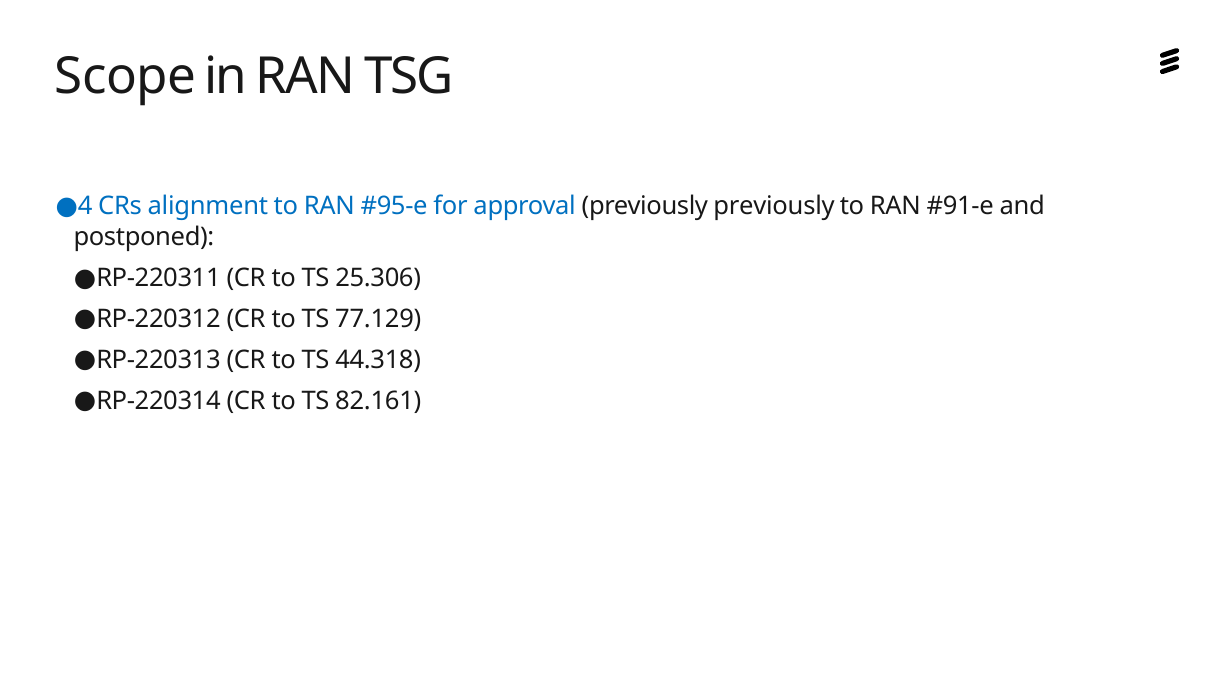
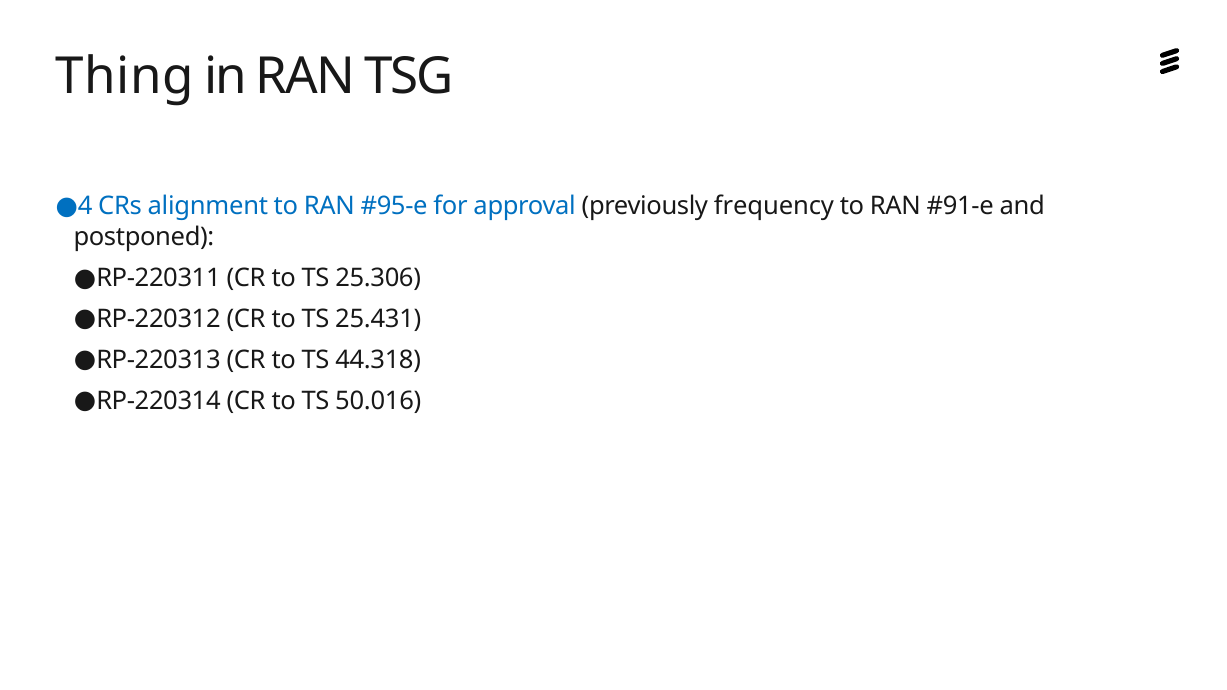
Scope: Scope -> Thing (125, 76)
previously previously: previously -> frequency (774, 206)
77.129: 77.129 -> 25.431 (378, 319)
82.161: 82.161 -> 50.016 (378, 401)
